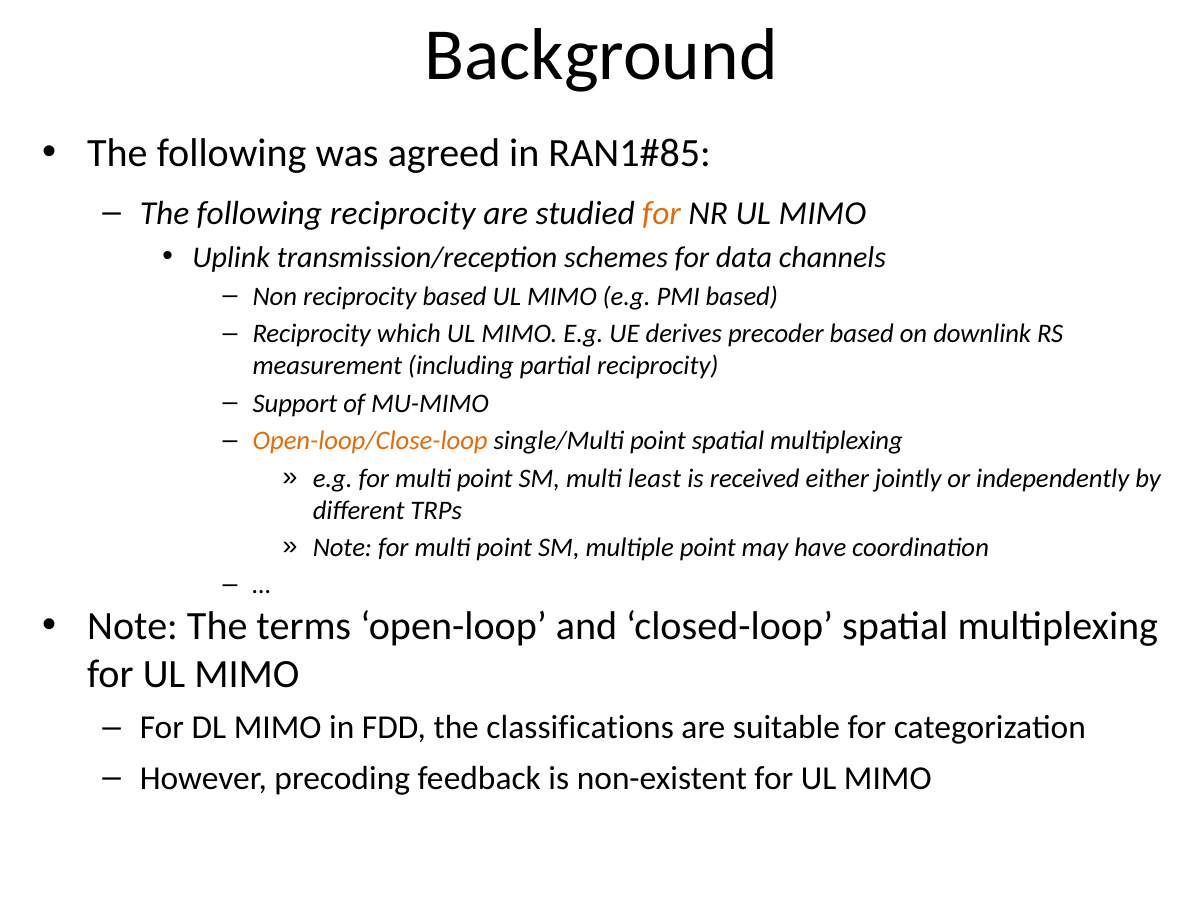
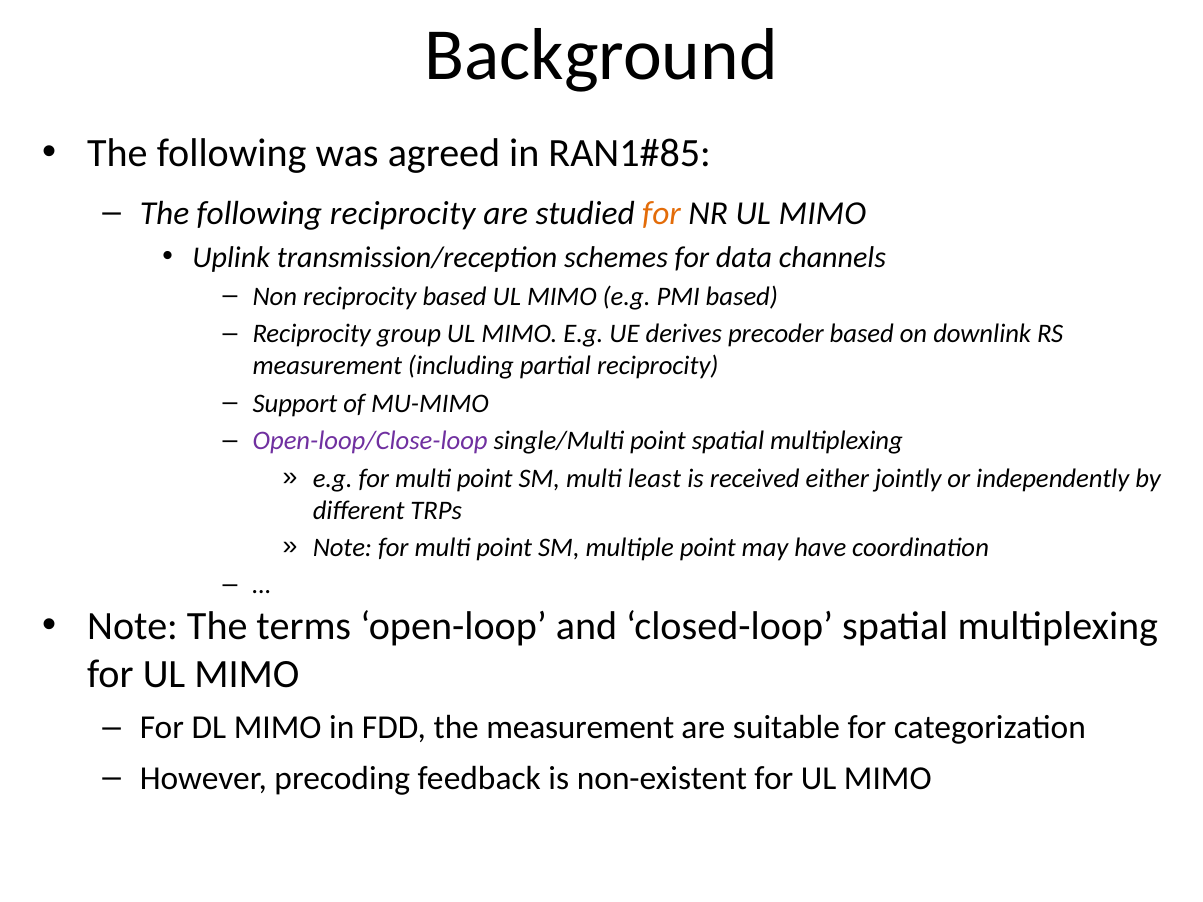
which: which -> group (409, 334)
Open-loop/Close-loop colour: orange -> purple (370, 441)
the classifications: classifications -> measurement (580, 728)
